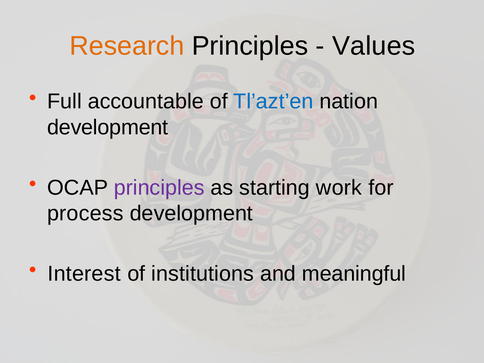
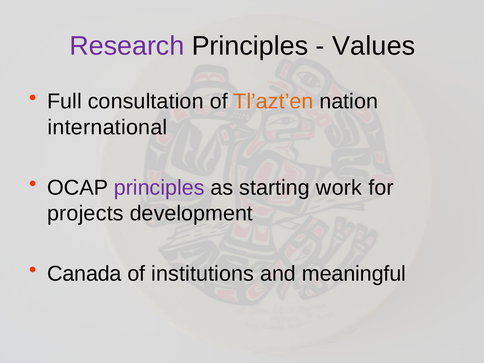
Research colour: orange -> purple (127, 46)
accountable: accountable -> consultation (146, 102)
Tl’azt’en colour: blue -> orange (273, 102)
development: development -> international (107, 127)
process: process -> projects (85, 213)
Interest: Interest -> Canada (84, 274)
